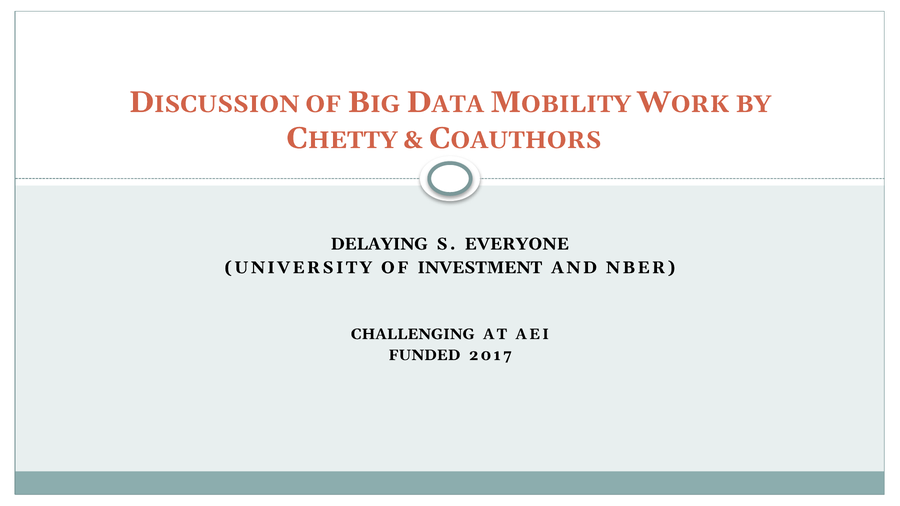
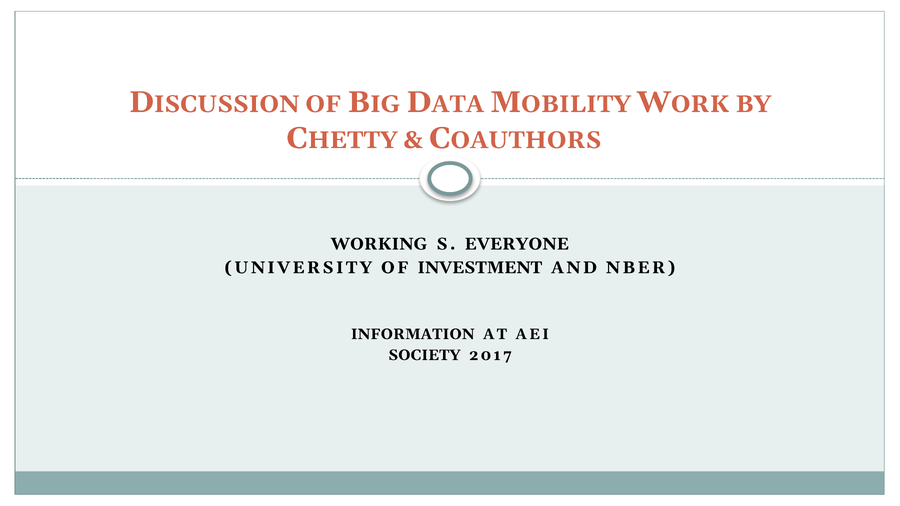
DELAYING: DELAYING -> WORKING (379, 244)
CHALLENGING: CHALLENGING -> INFORMATION (413, 334)
FUNDED: FUNDED -> SOCIETY (424, 355)
